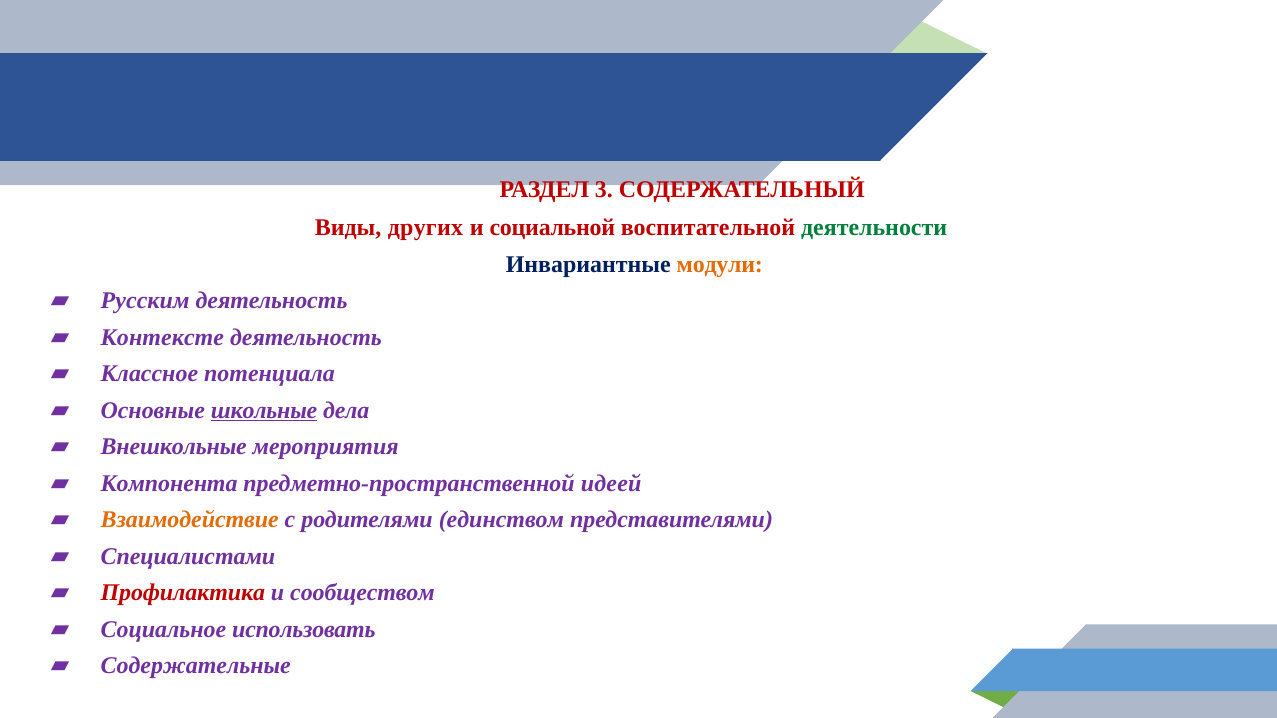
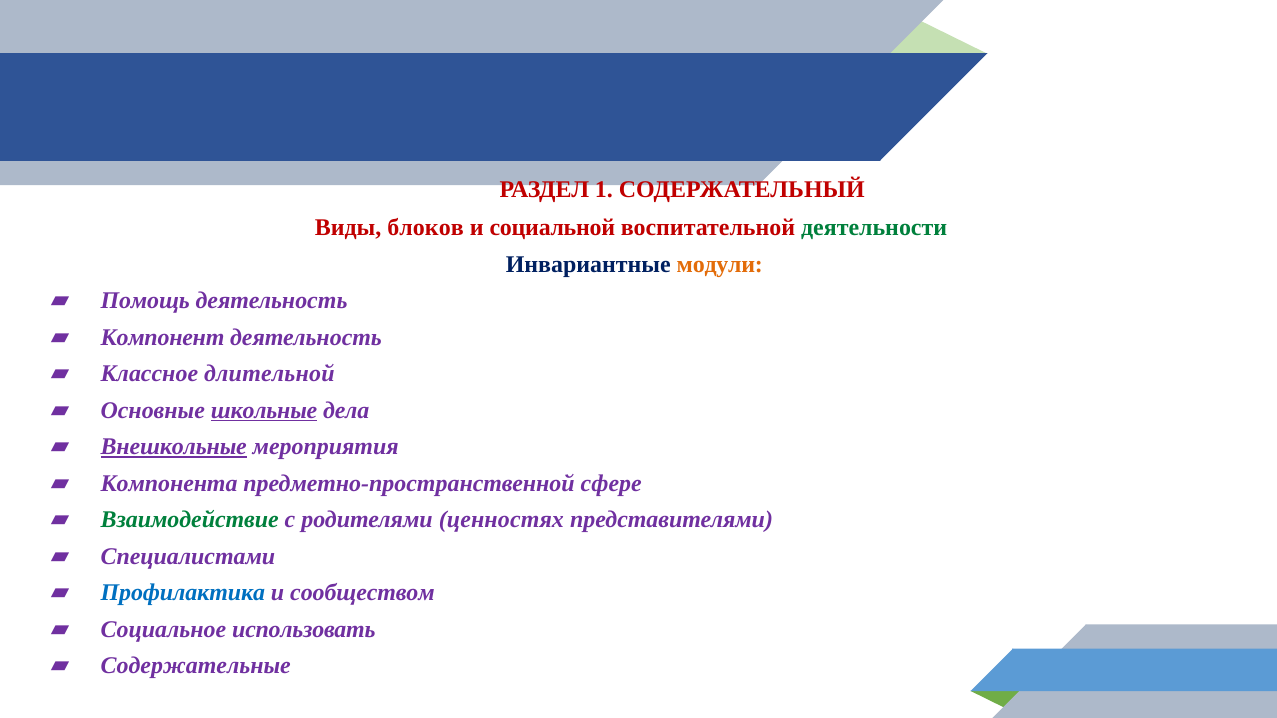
3: 3 -> 1 (604, 190)
других: других -> блоков (426, 228)
Русским: Русским -> Помощь (145, 301)
Контексте: Контексте -> Компонент (162, 337)
потенциала: потенциала -> длительной (269, 374)
Внешкольные underline: none -> present (174, 447)
идеей: идеей -> сфере (611, 483)
Взаимодействие colour: orange -> green (190, 520)
единством: единством -> ценностях (501, 520)
Профилактика colour: red -> blue (183, 593)
